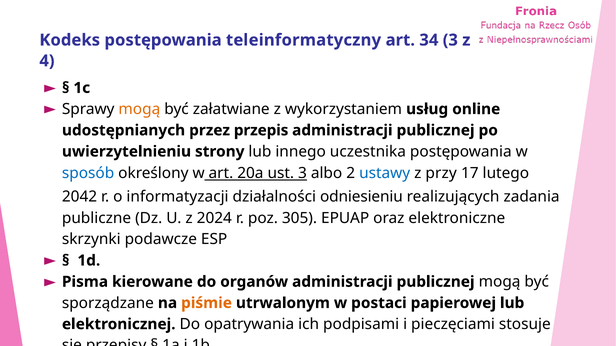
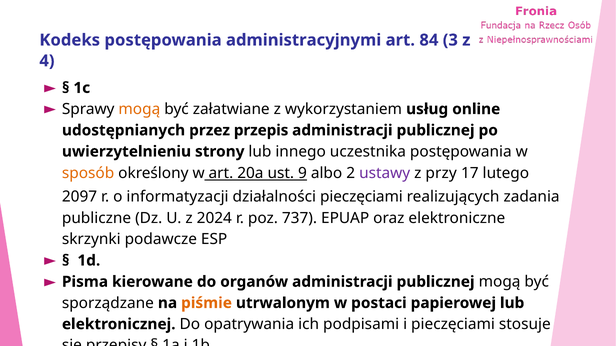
teleinformatyczny: teleinformatyczny -> administracyjnymi (304, 40)
34: 34 -> 84 (429, 40)
sposób colour: blue -> orange (88, 173)
ust 3: 3 -> 9 (302, 173)
ustawy colour: blue -> purple (385, 173)
2042: 2042 -> 2097 (80, 197)
działalności odniesieniu: odniesieniu -> pieczęciami (361, 197)
305: 305 -> 737 (300, 218)
